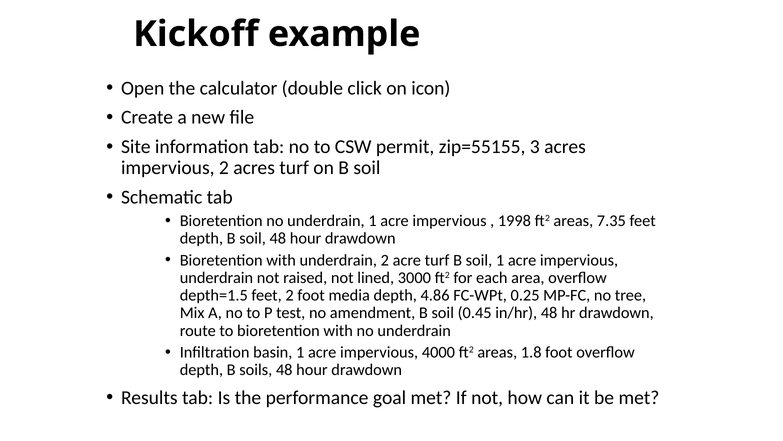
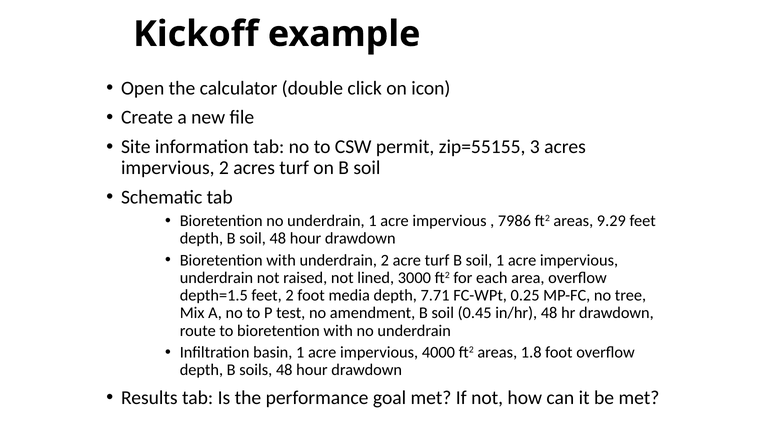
1998: 1998 -> 7986 (514, 221)
7.35: 7.35 -> 9.29 (611, 221)
4.86: 4.86 -> 7.71 (435, 295)
